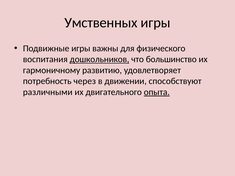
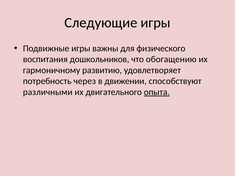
Умственных: Умственных -> Следующие (101, 23)
дошкольников underline: present -> none (99, 59)
большинство: большинство -> обогащению (171, 59)
